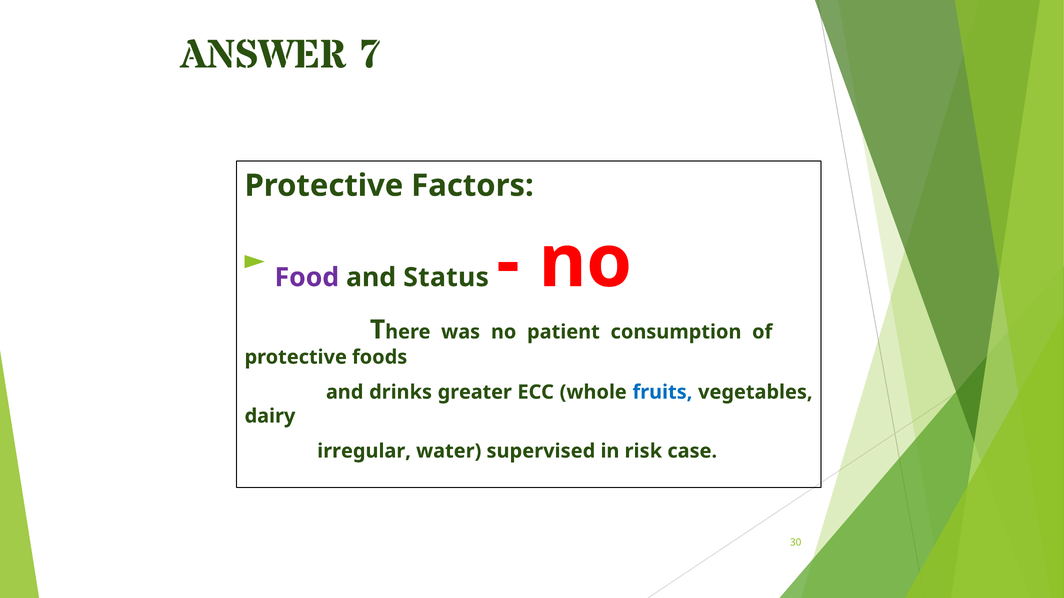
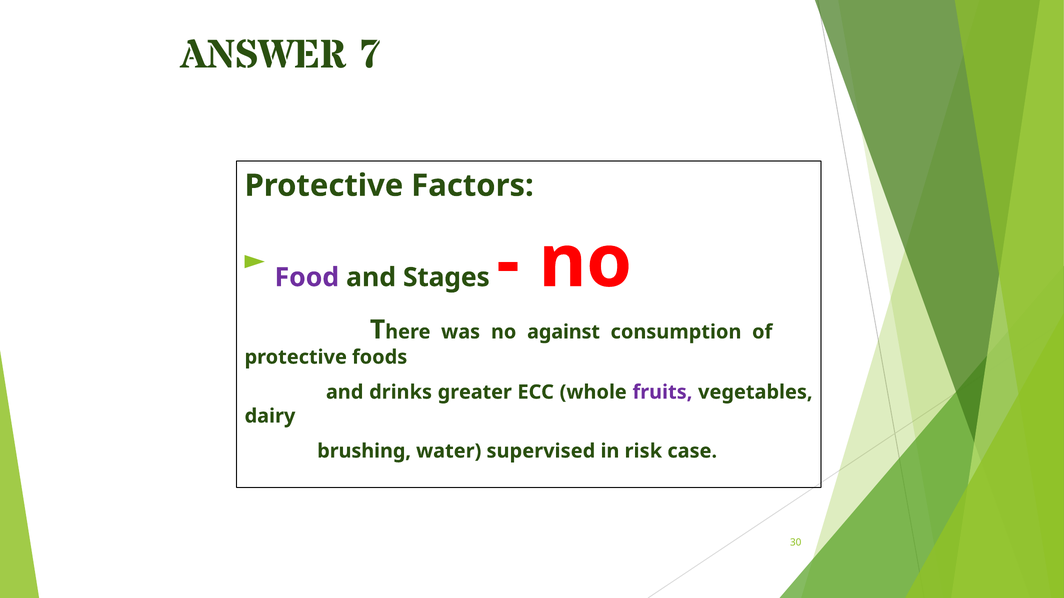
Status: Status -> Stages (446, 278)
patient: patient -> against (564, 332)
fruits colour: blue -> purple (662, 392)
irregular: irregular -> brushing (364, 451)
